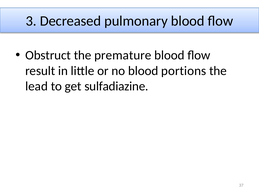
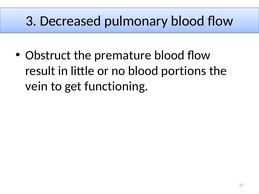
lead: lead -> vein (37, 86)
sulfadiazine: sulfadiazine -> functioning (116, 86)
